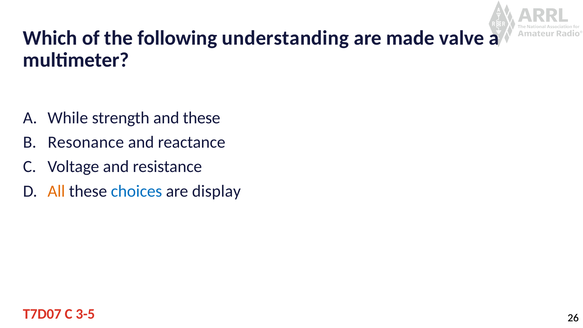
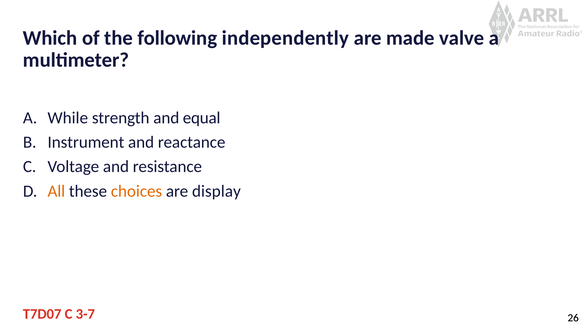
understanding: understanding -> independently (285, 38)
and these: these -> equal (202, 118)
Resonance: Resonance -> Instrument (86, 142)
choices colour: blue -> orange (137, 191)
3-5: 3-5 -> 3-7 (85, 314)
